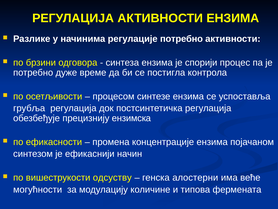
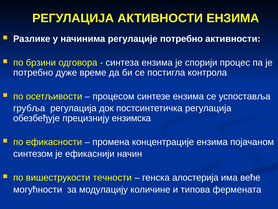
одсуству: одсуству -> течности (112, 177)
алостерни: алостерни -> алостерија (195, 177)
